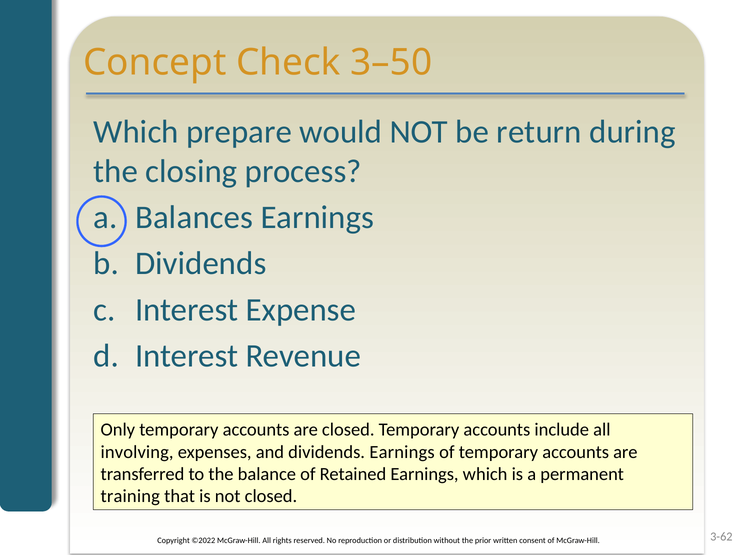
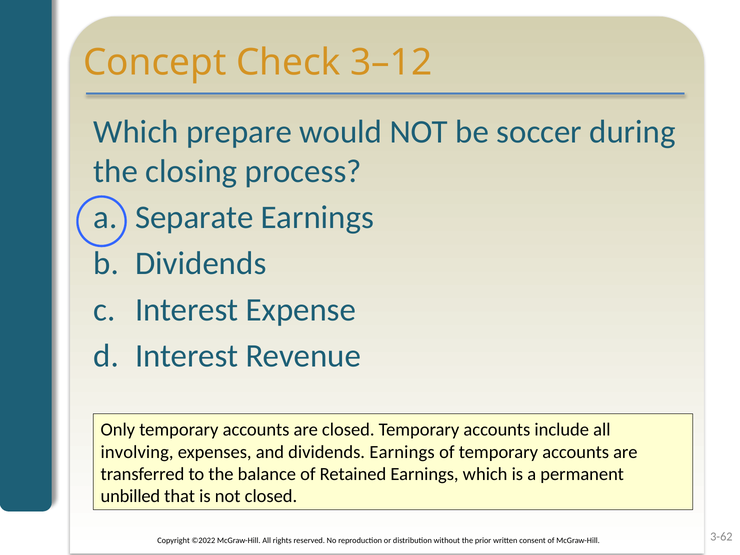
3–50: 3–50 -> 3–12 (391, 63)
return: return -> soccer (539, 132)
Balances: Balances -> Separate (194, 218)
training: training -> unbilled (130, 496)
